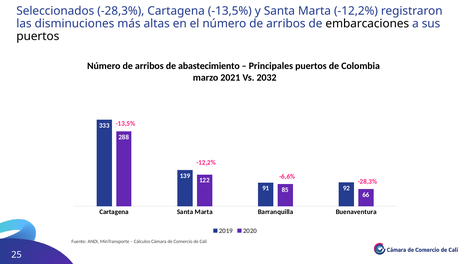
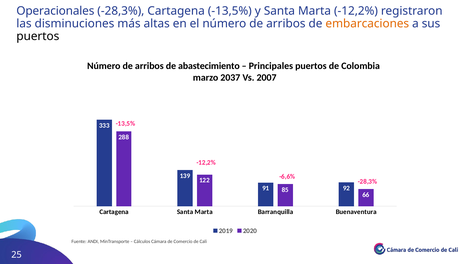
Seleccionados: Seleccionados -> Operacionales (55, 11)
embarcaciones colour: black -> orange (367, 24)
2021: 2021 -> 2037 (230, 78)
2032: 2032 -> 2007 (267, 78)
